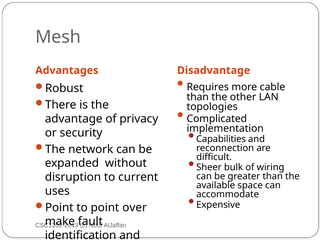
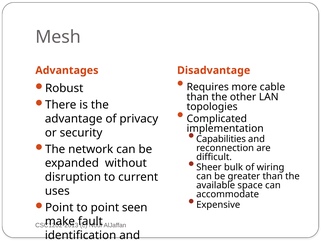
over: over -> seen (135, 207)
